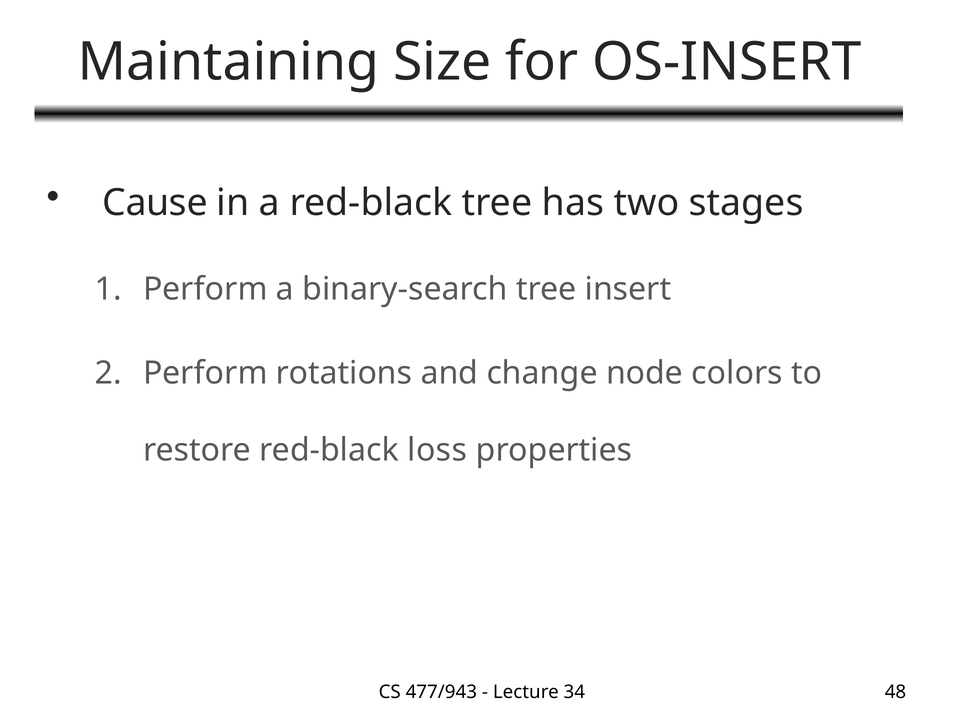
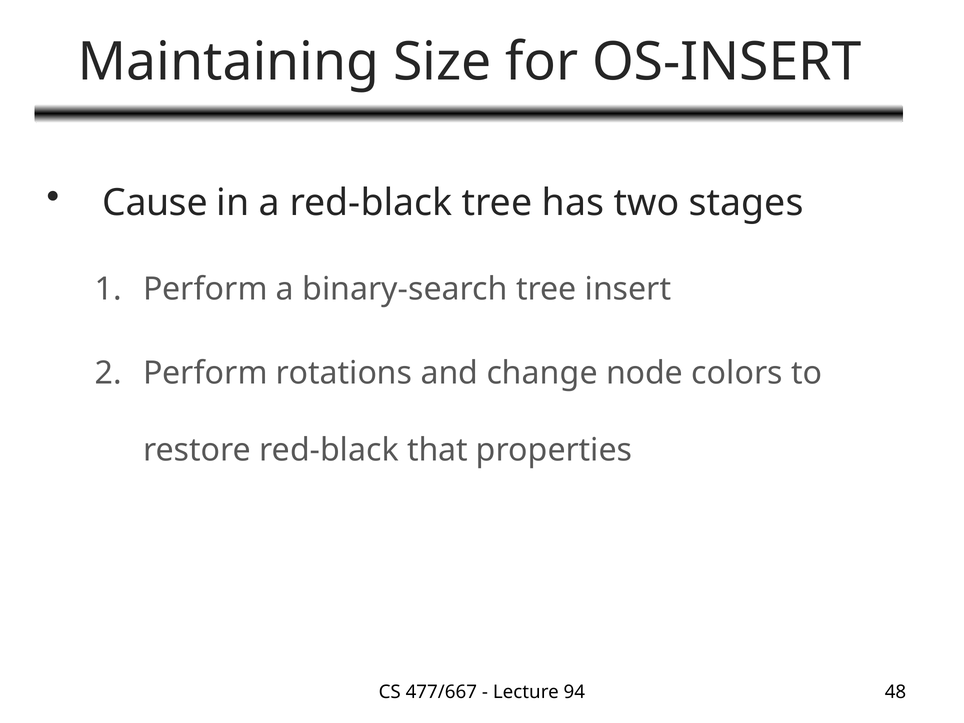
loss: loss -> that (437, 450)
477/943: 477/943 -> 477/667 (441, 692)
34: 34 -> 94 (574, 692)
